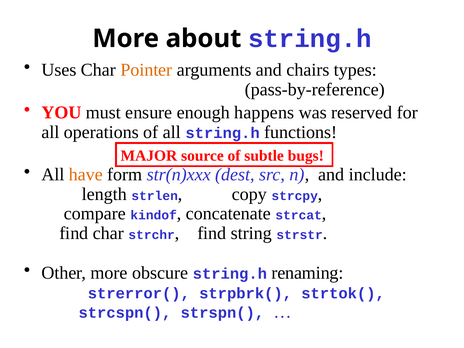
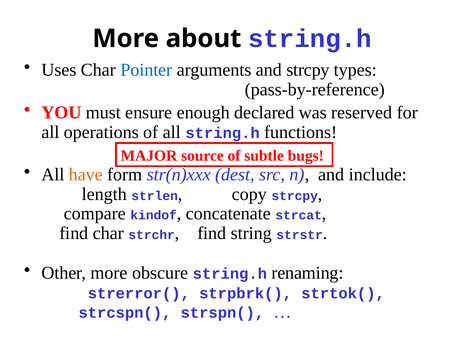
Pointer colour: orange -> blue (146, 70)
and chairs: chairs -> strcpy (308, 70)
happens: happens -> declared (264, 113)
